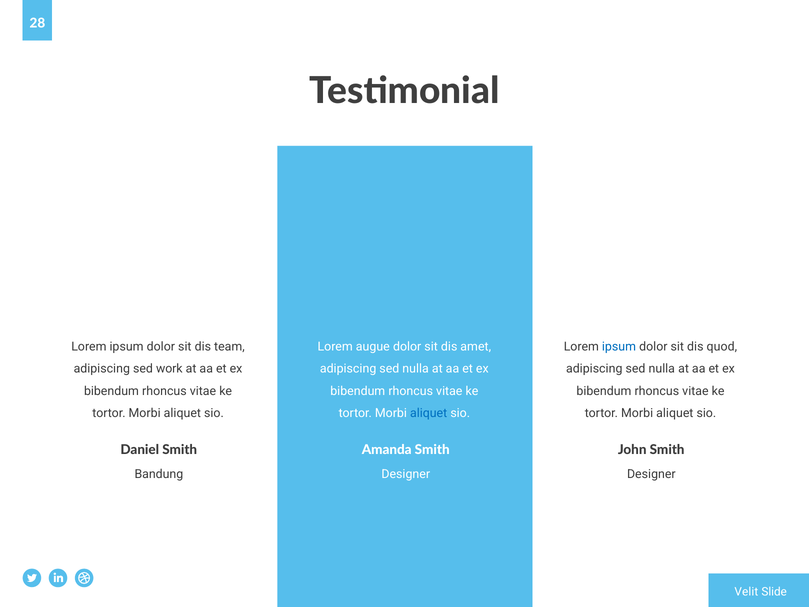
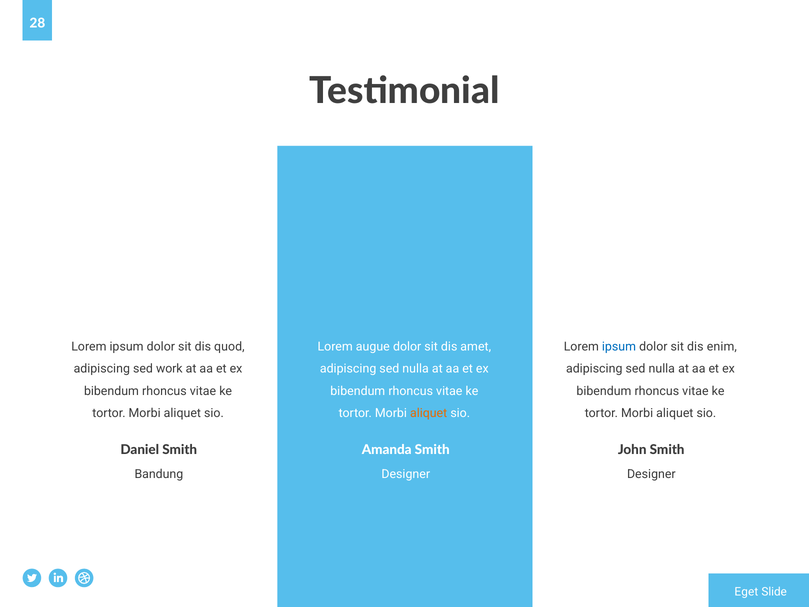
team: team -> quod (229, 346)
quod: quod -> enim (722, 346)
aliquet colour: blue -> orange (429, 413)
Velit: Velit -> Eget (746, 592)
